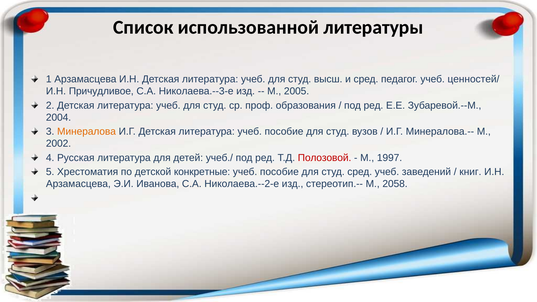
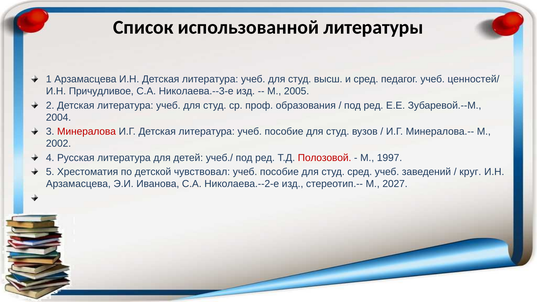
Минералова colour: orange -> red (87, 132)
конкретные: конкретные -> чувствовал (202, 172)
книг: книг -> круг (470, 172)
2058: 2058 -> 2027 (395, 184)
